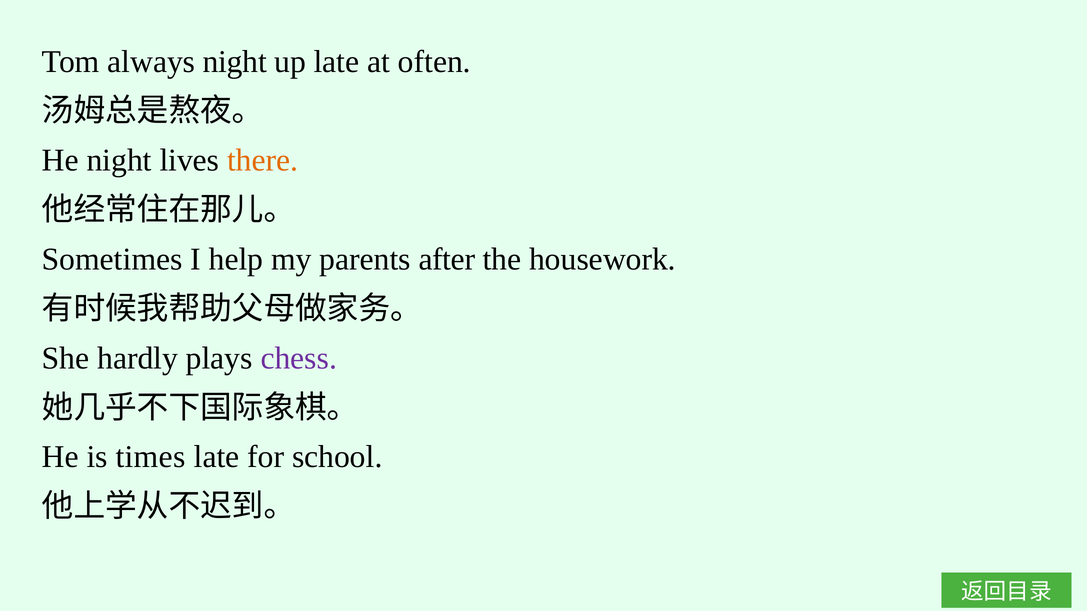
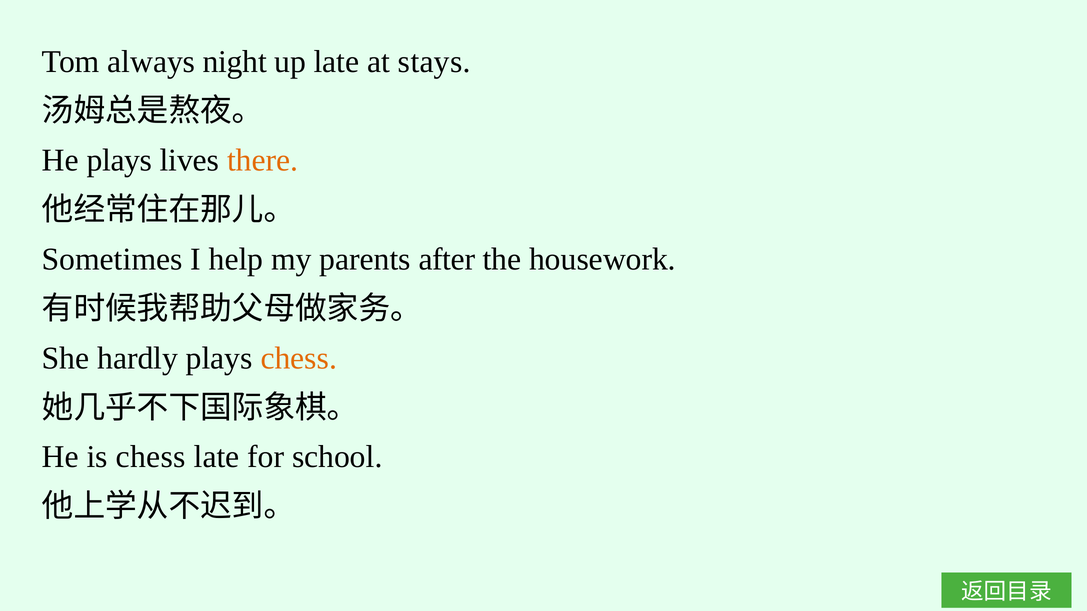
often: often -> stays (434, 62)
He night: night -> plays (119, 161)
chess colour: purple -> orange (299, 358)
is times: times -> chess (151, 457)
